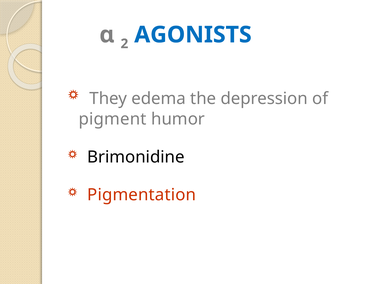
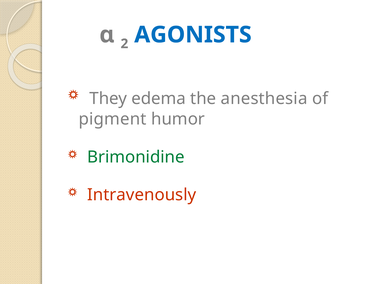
depression: depression -> anesthesia (264, 99)
Brimonidine colour: black -> green (136, 157)
Pigmentation: Pigmentation -> Intravenously (142, 195)
